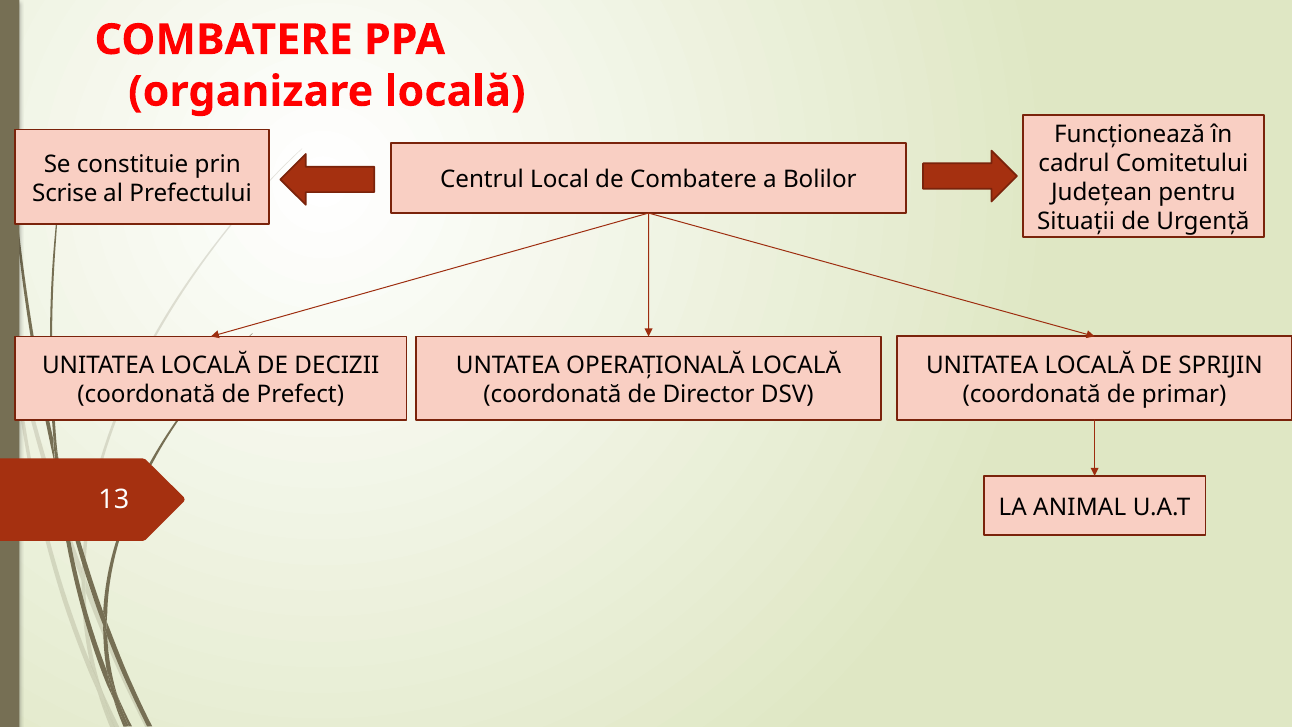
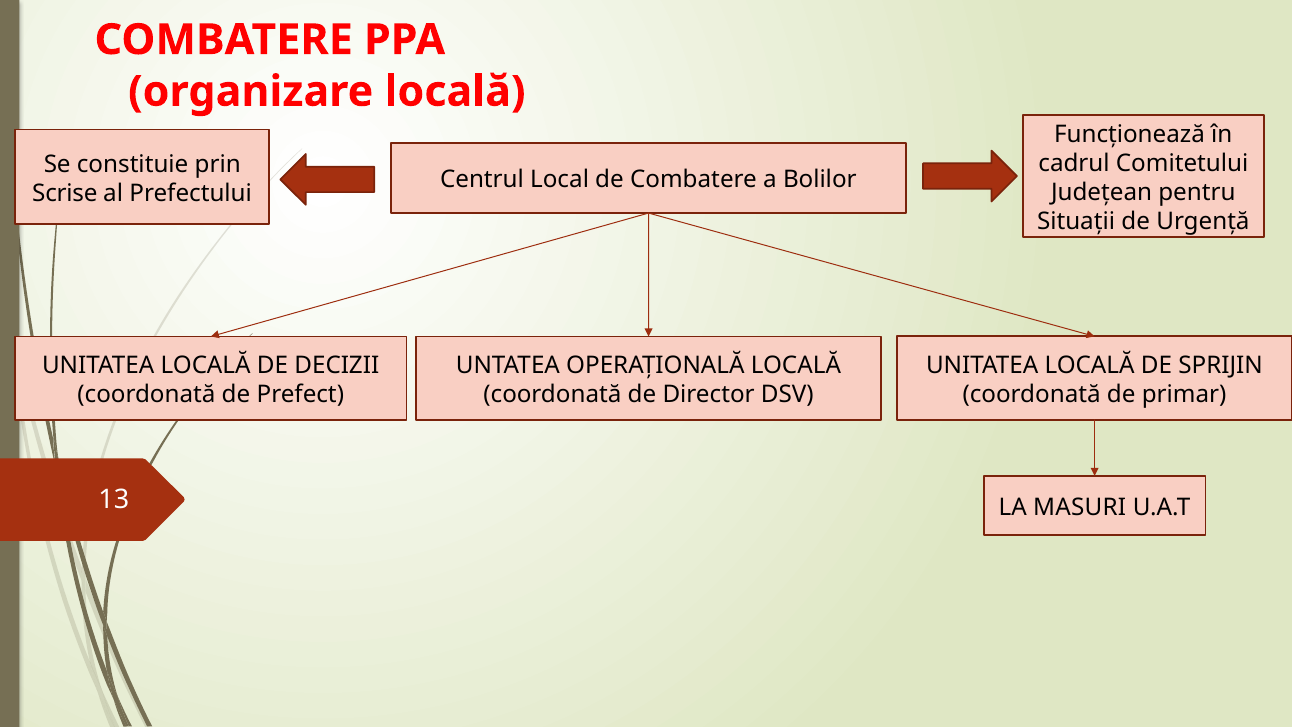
ANIMAL: ANIMAL -> MASURI (1080, 507)
